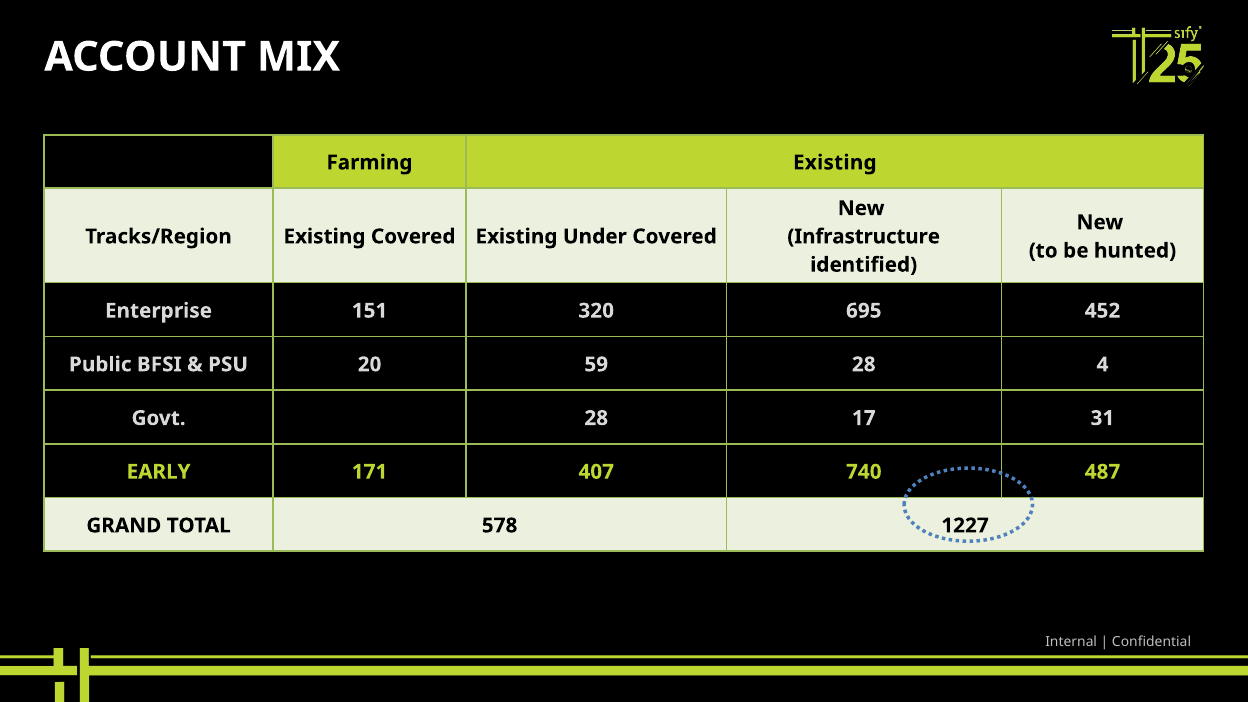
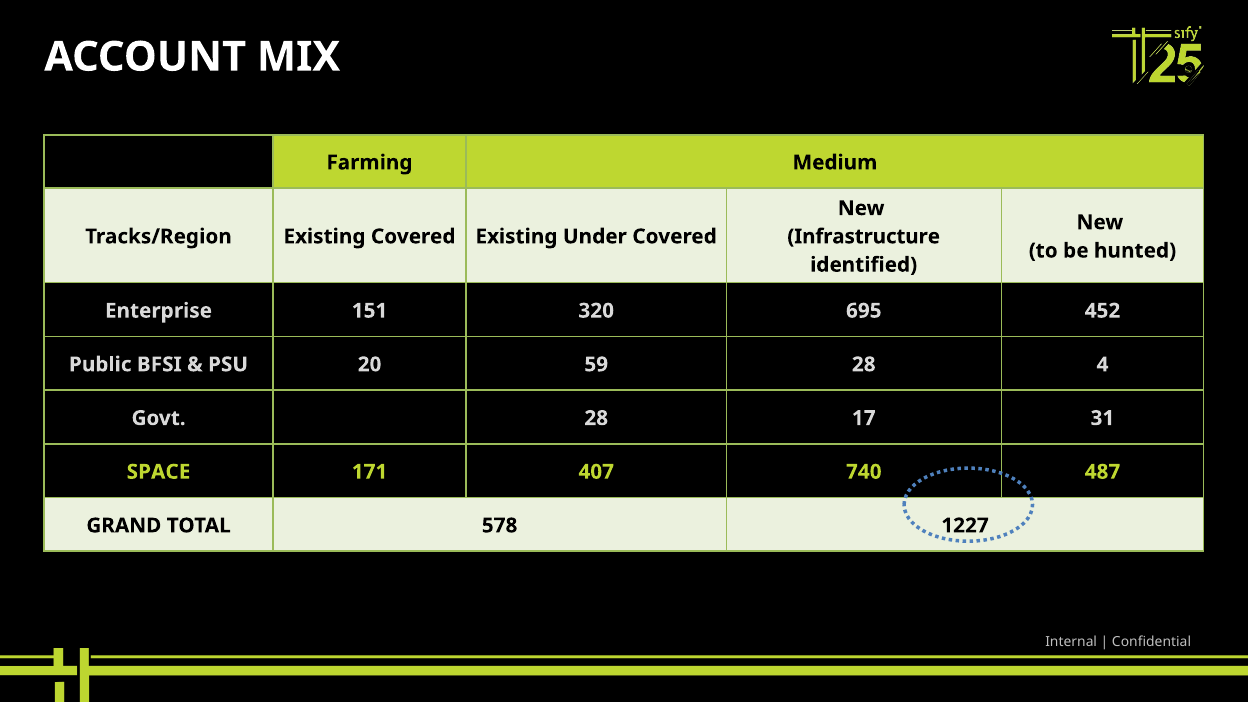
Farming Existing: Existing -> Medium (835, 163)
EARLY: EARLY -> SPACE (159, 472)
